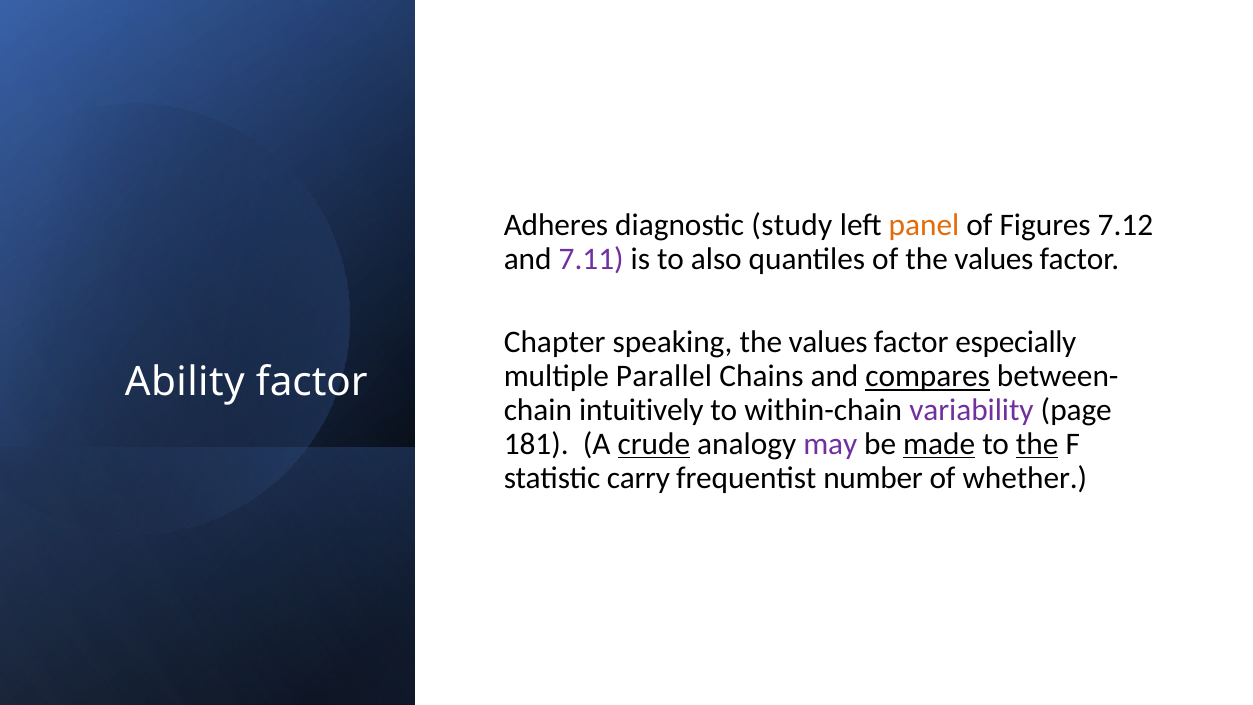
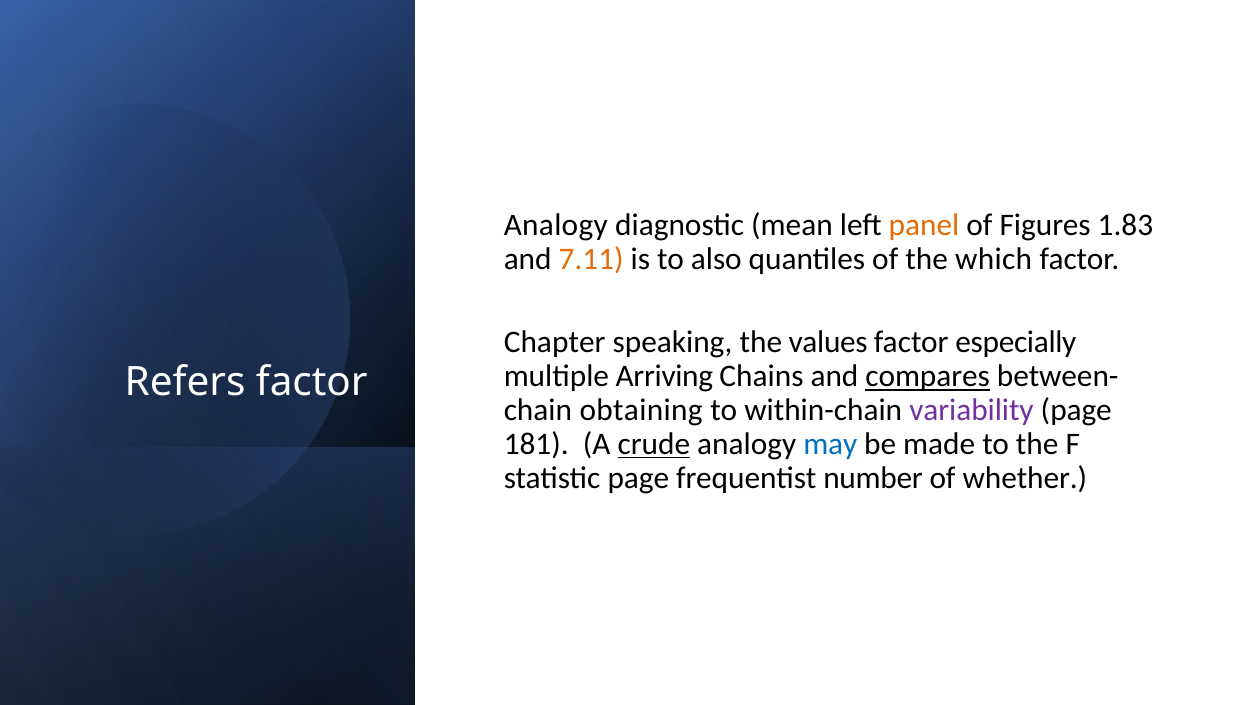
Adheres: Adheres -> Analogy (556, 225)
study: study -> mean (792, 225)
7.12: 7.12 -> 1.83 (1125, 225)
7.11 colour: purple -> orange (591, 259)
of the values: values -> which (994, 259)
Parallel: Parallel -> Arriving (664, 376)
Ability: Ability -> Refers (185, 382)
intuitively: intuitively -> obtaining (641, 410)
may colour: purple -> blue (830, 444)
made underline: present -> none (939, 444)
the underline: present -> none (1037, 444)
statistic carry: carry -> page (638, 478)
